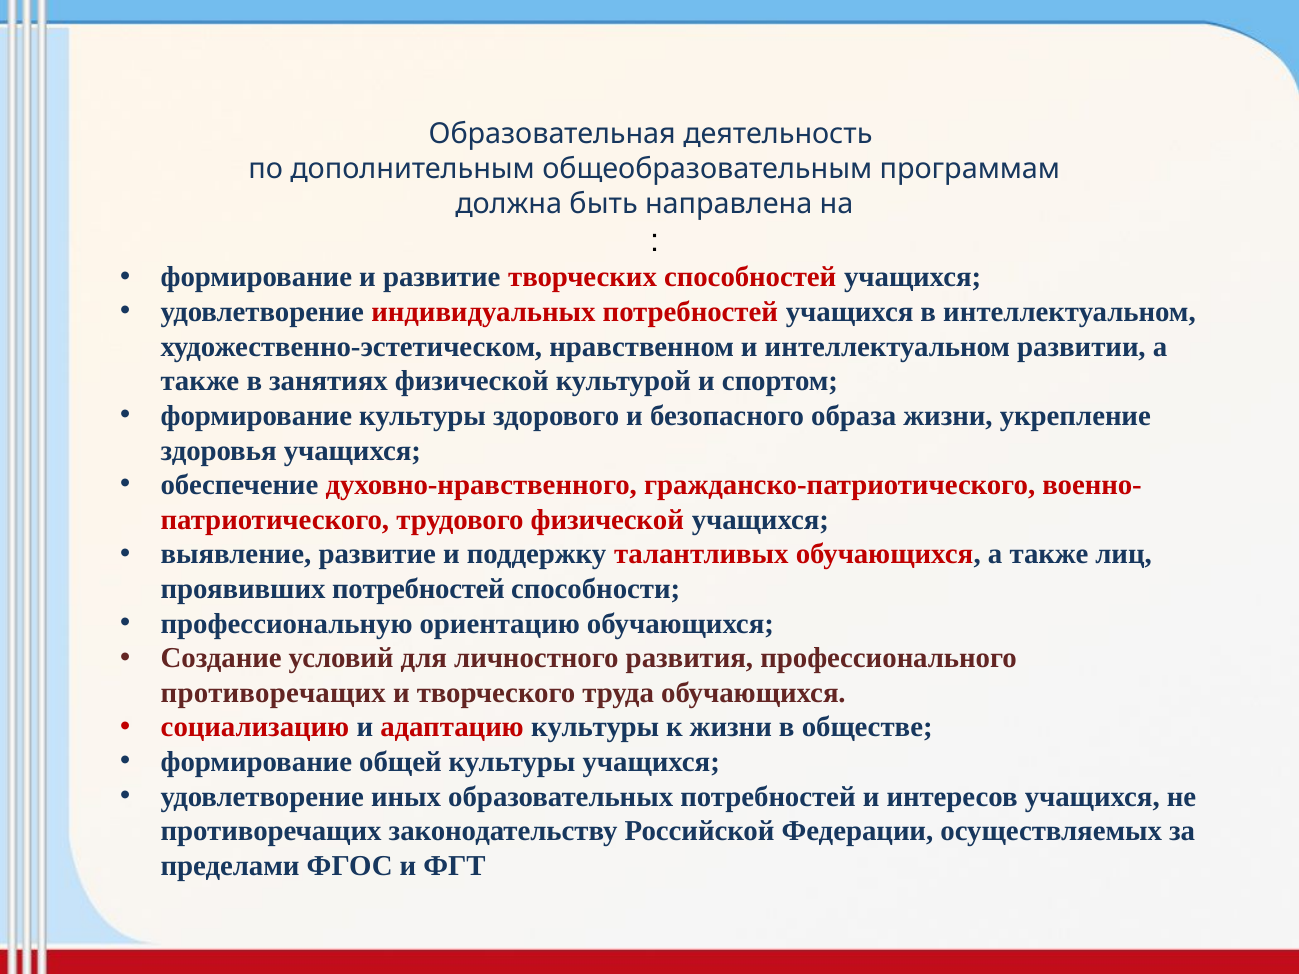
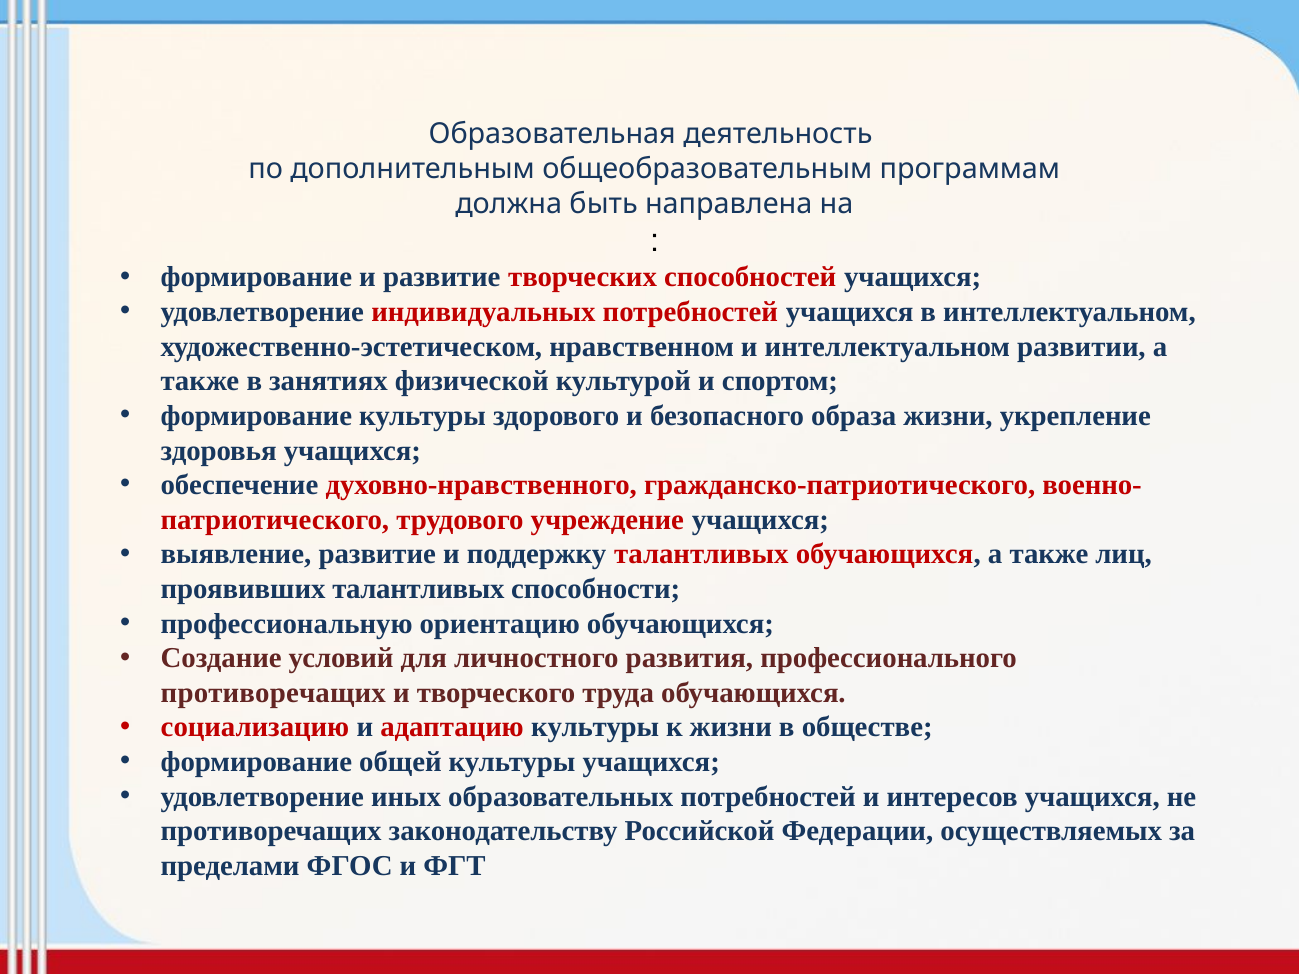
трудового физической: физической -> учреждение (607, 520)
проявивших потребностей: потребностей -> талантливых (418, 589)
